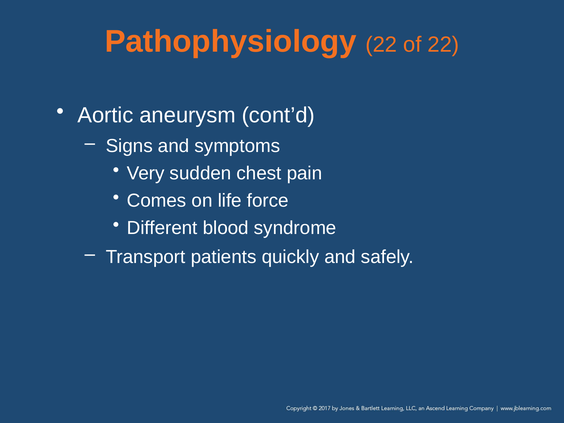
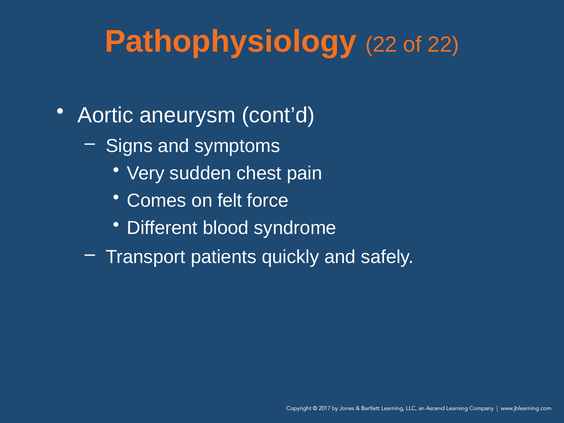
life: life -> felt (230, 201)
